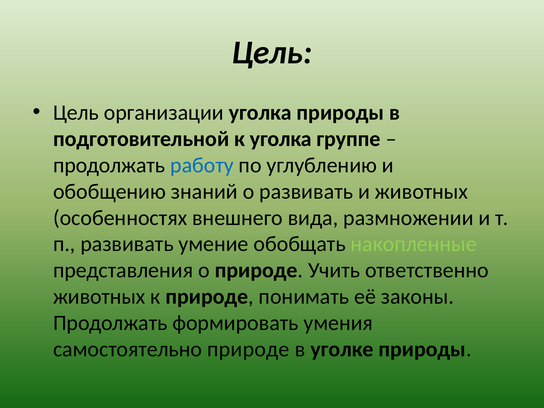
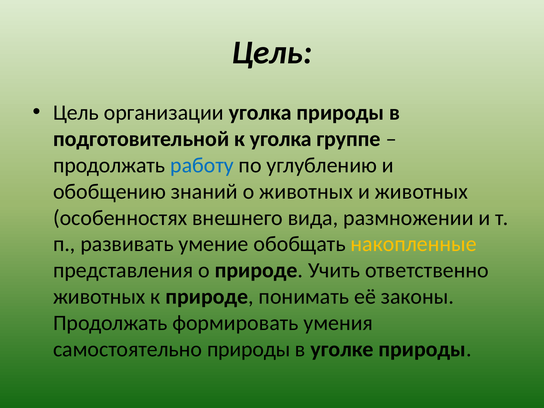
о развивать: развивать -> животных (306, 192)
накопленные colour: light green -> yellow (414, 244)
самостоятельно природе: природе -> природы (249, 349)
